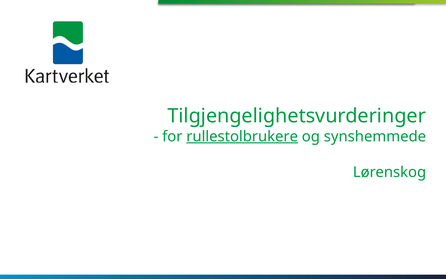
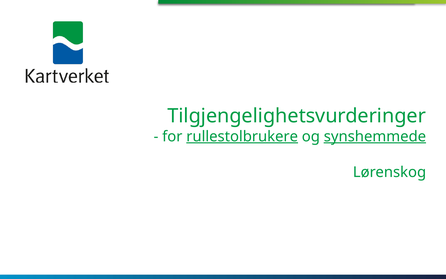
synshemmede underline: none -> present (375, 136)
